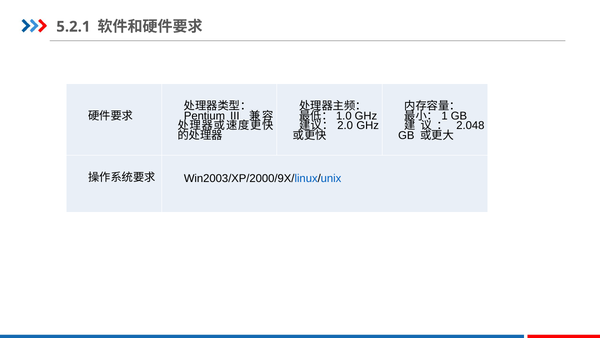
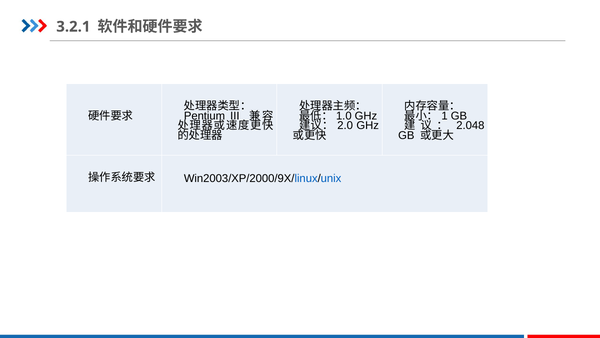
5.2.1: 5.2.1 -> 3.2.1 (73, 27)
